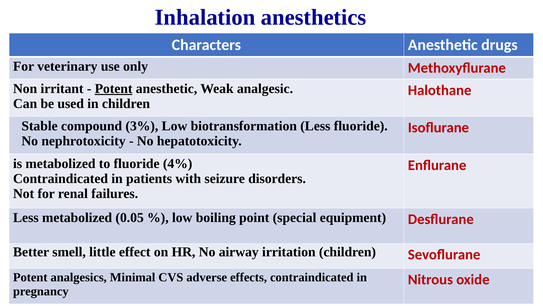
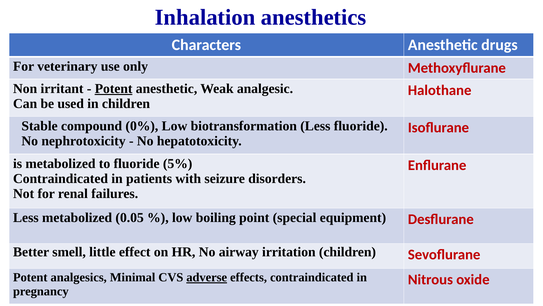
3%: 3% -> 0% (142, 126)
4%: 4% -> 5% (178, 163)
adverse underline: none -> present (207, 277)
